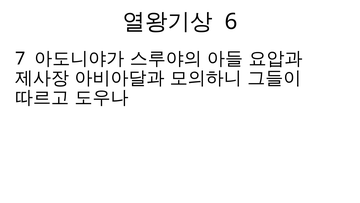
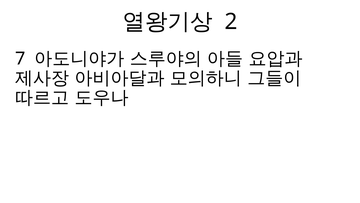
6: 6 -> 2 (231, 22)
